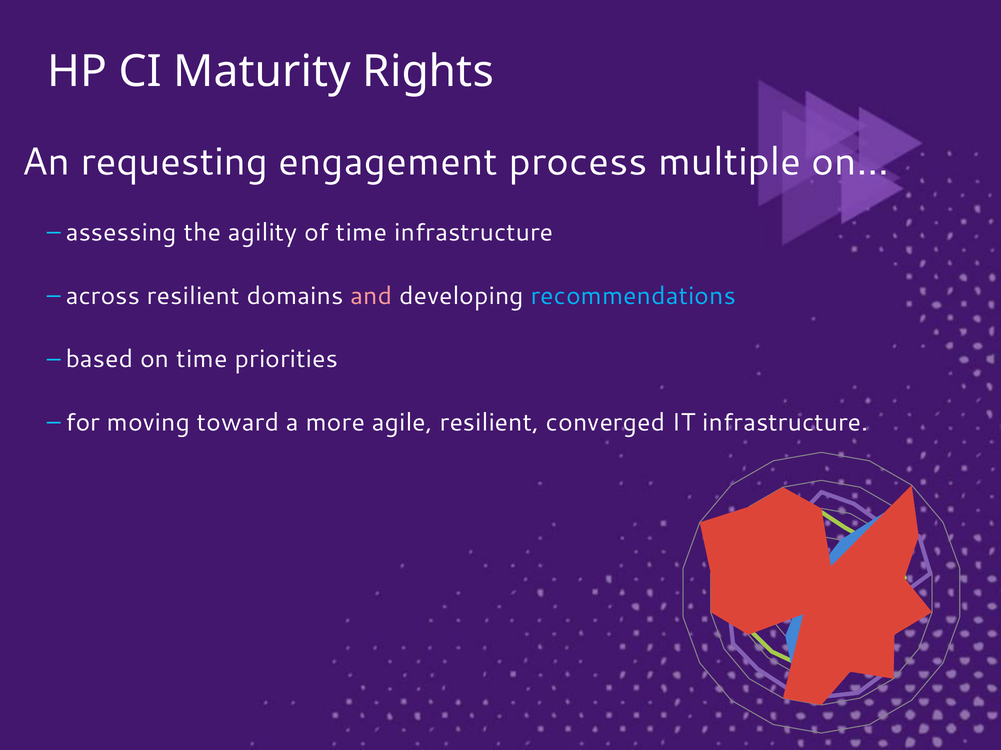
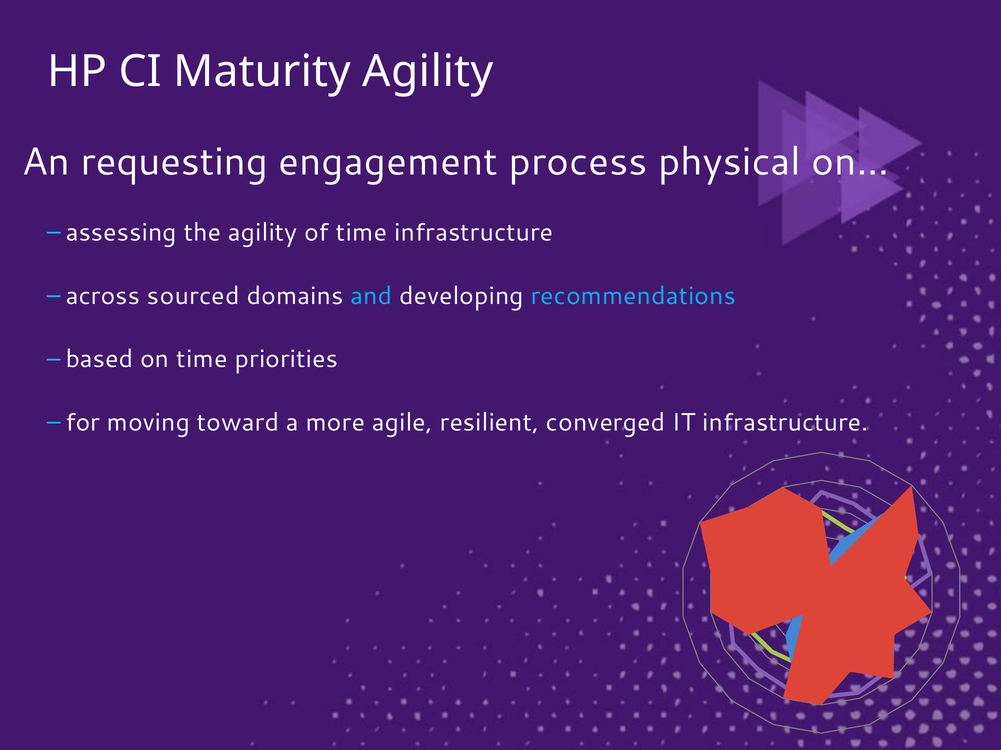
Maturity Rights: Rights -> Agility (428, 72)
multiple: multiple -> physical (730, 162)
across resilient: resilient -> sourced (193, 296)
and colour: pink -> light blue (371, 296)
